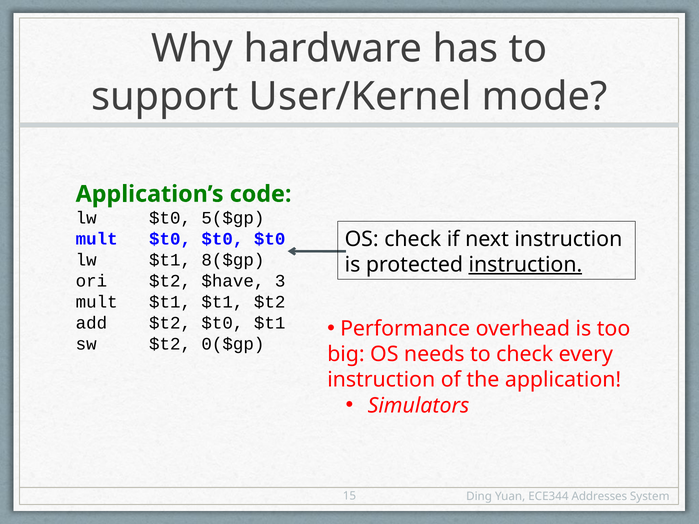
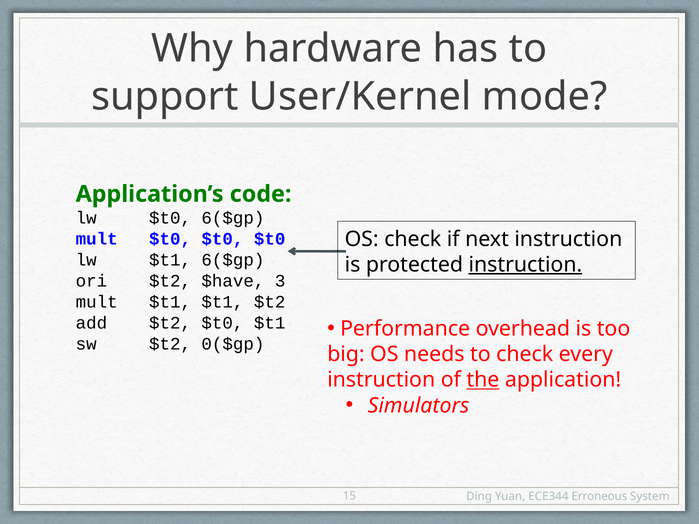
$t0 5($gp: 5($gp -> 6($gp (233, 218)
$t1 8($gp: 8($gp -> 6($gp (233, 260)
the underline: none -> present (483, 380)
Addresses: Addresses -> Erroneous (599, 497)
